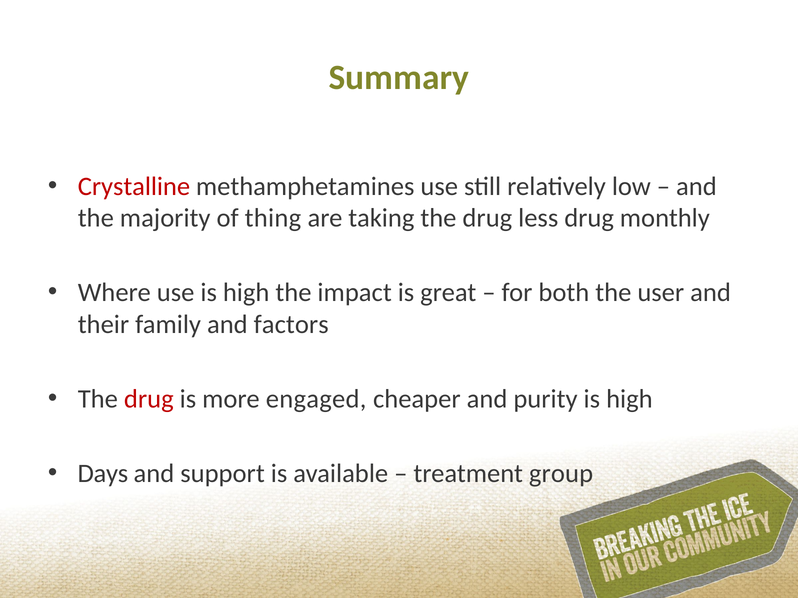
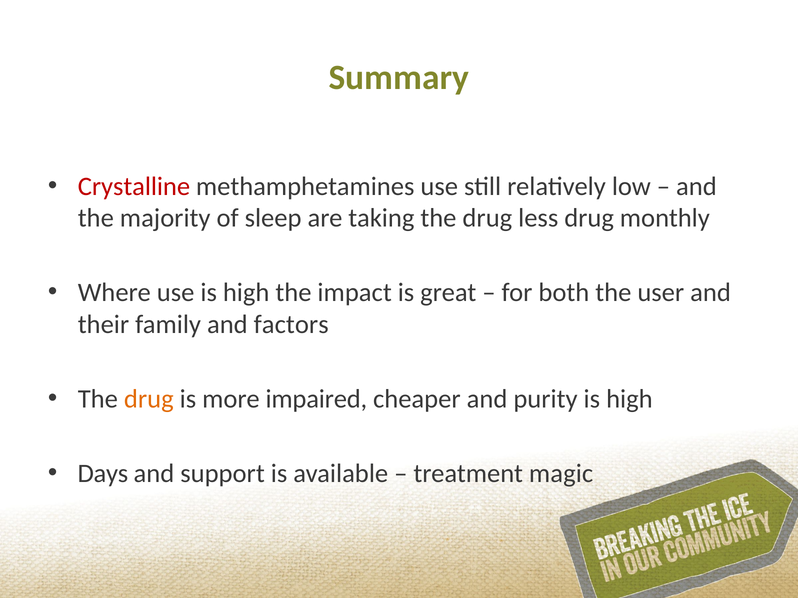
thing: thing -> sleep (273, 218)
drug colour: red -> orange (149, 399)
engaged: engaged -> impaired (316, 399)
group: group -> magic (561, 474)
